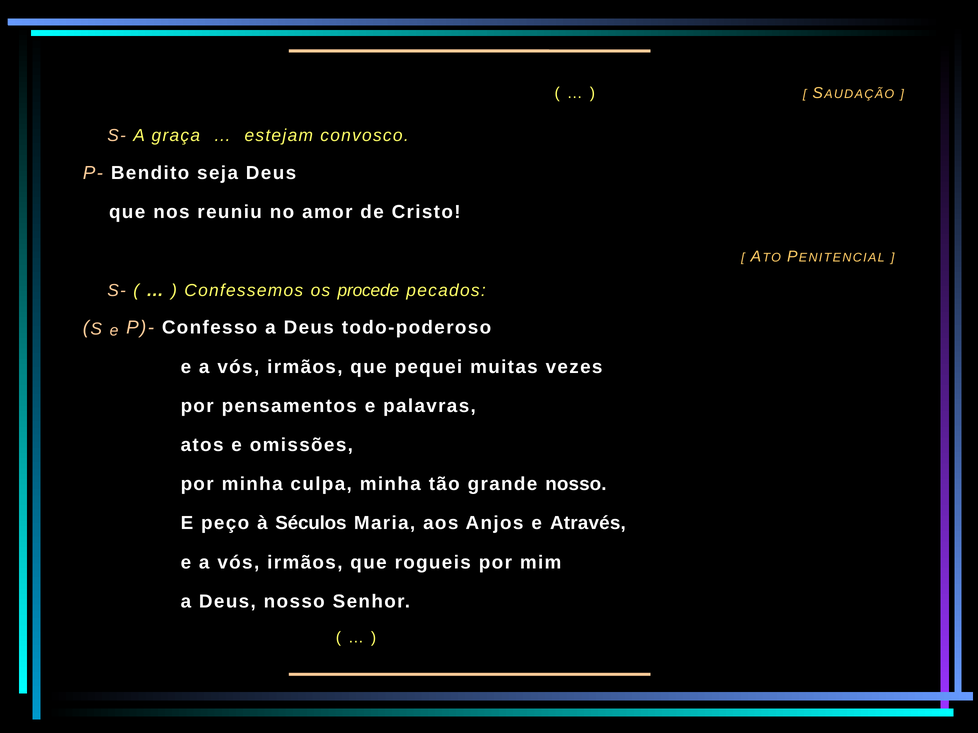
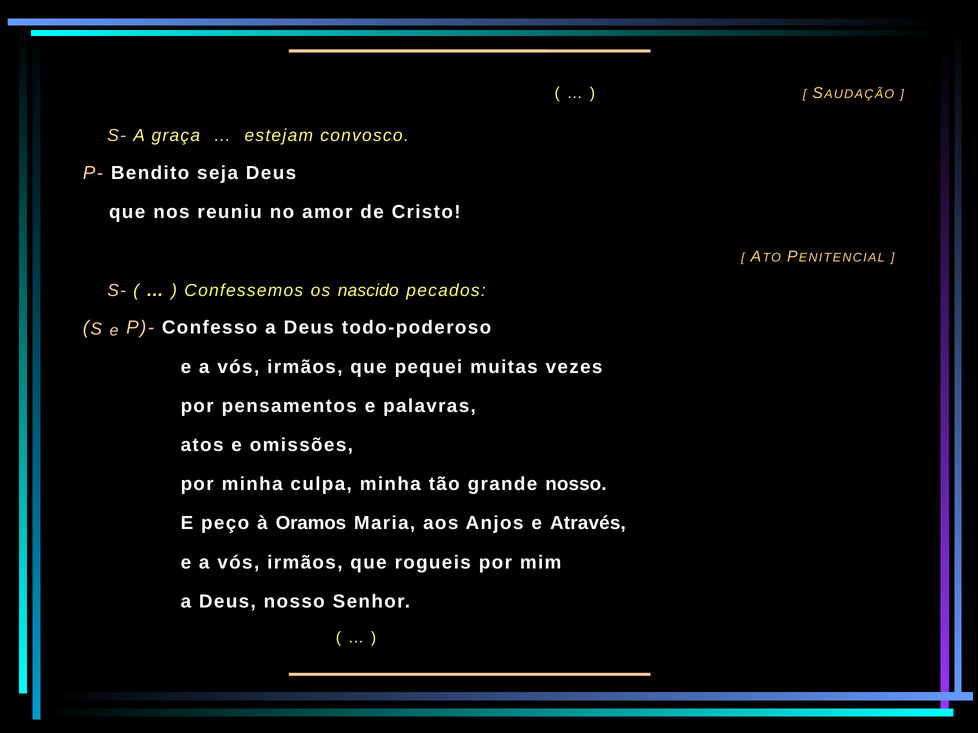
procede: procede -> nascido (368, 291)
Séculos: Séculos -> Oramos (311, 524)
